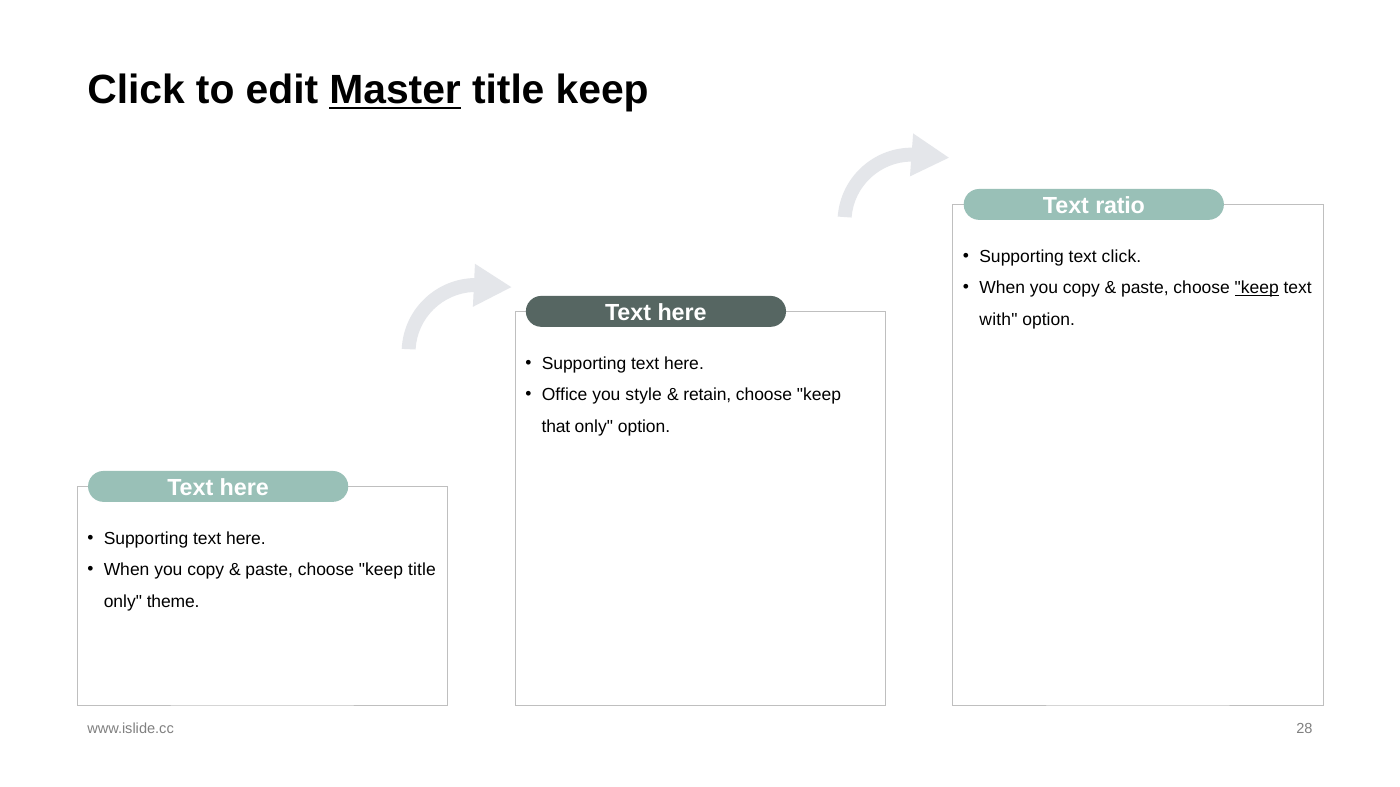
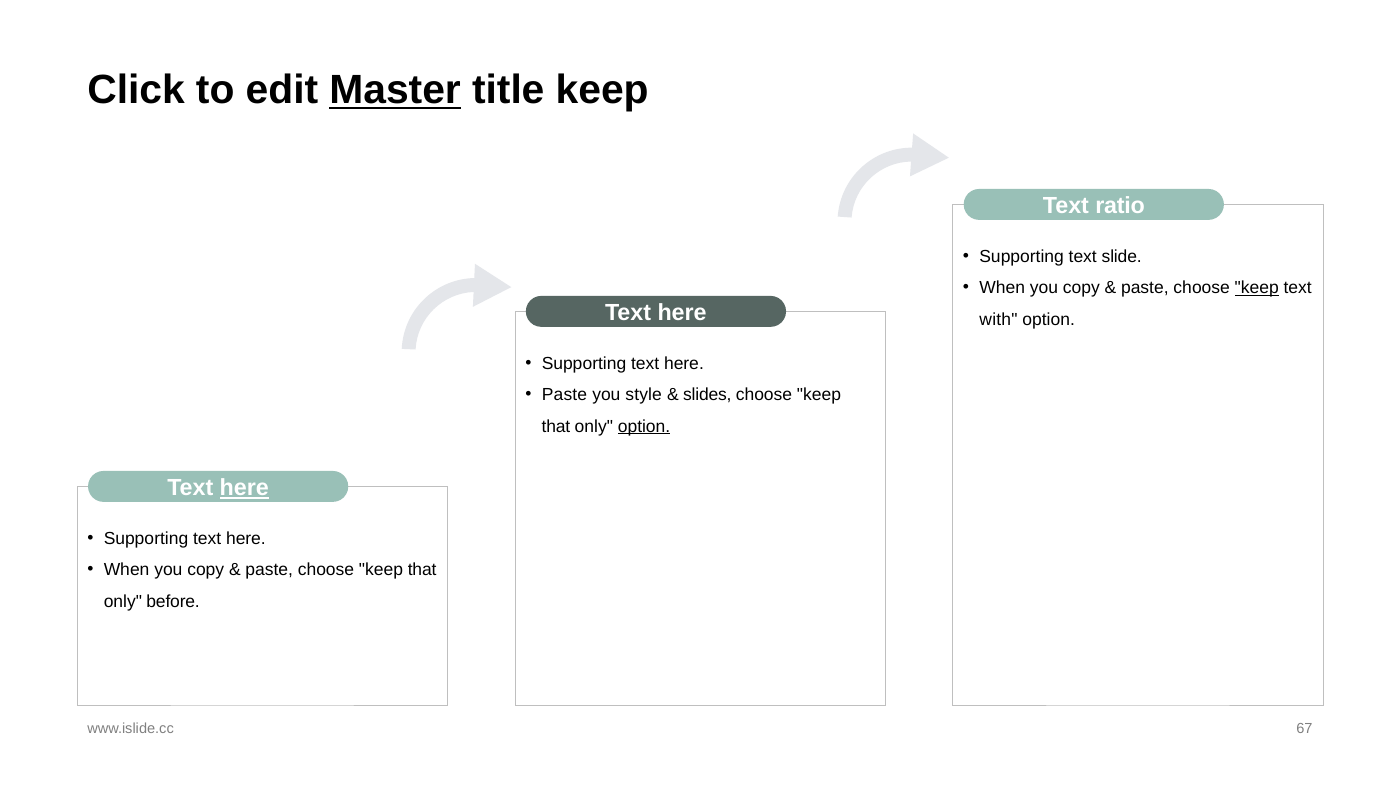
text click: click -> slide (1122, 256)
Office: Office -> Paste (565, 395)
retain: retain -> slides (707, 395)
option underline: none -> present (644, 427)
here underline: none -> present (244, 488)
paste choose keep title: title -> that (422, 570)
theme: theme -> before (173, 602)
28: 28 -> 67 (1304, 729)
